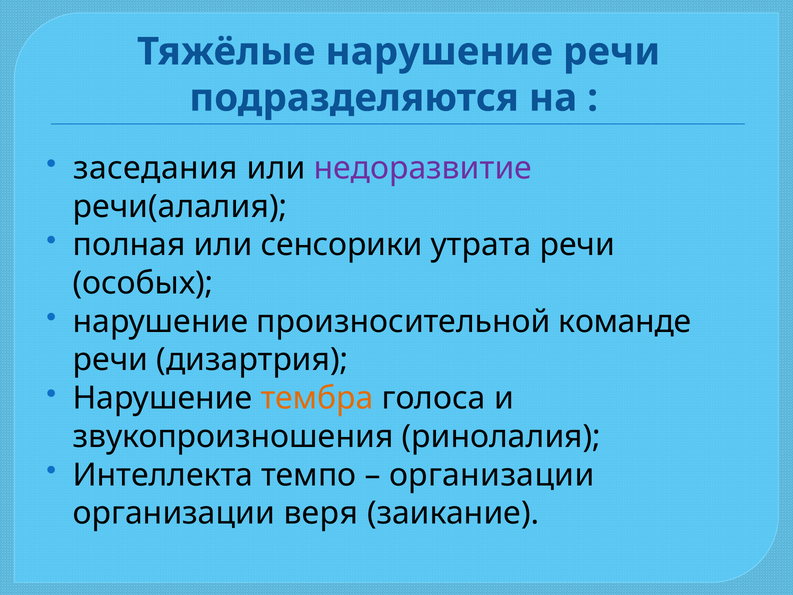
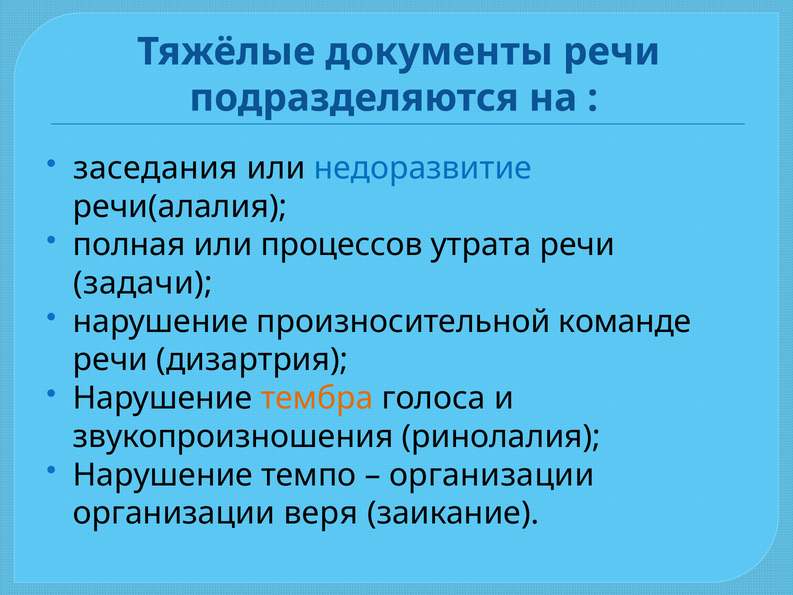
Тяжёлые нарушение: нарушение -> документы (439, 52)
недоразвитие colour: purple -> blue (423, 168)
сенсорики: сенсорики -> процессов (342, 245)
особых: особых -> задачи (143, 283)
Интеллекта: Интеллекта -> Нарушение (163, 475)
